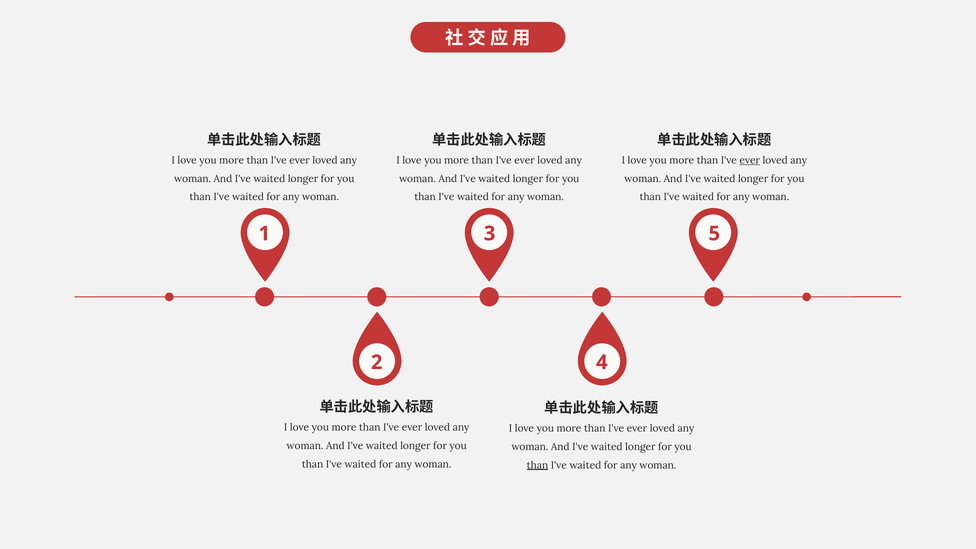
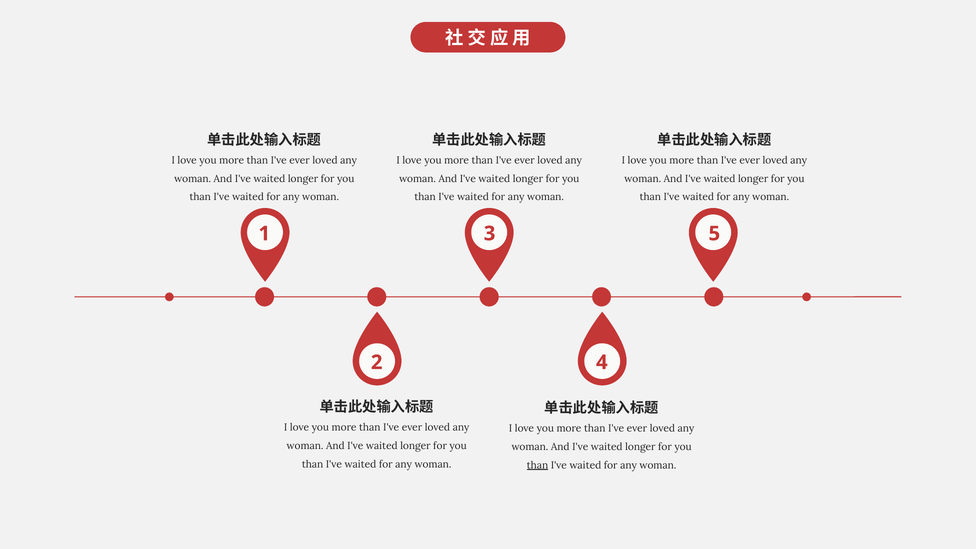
ever underline: present -> none (750, 160)
